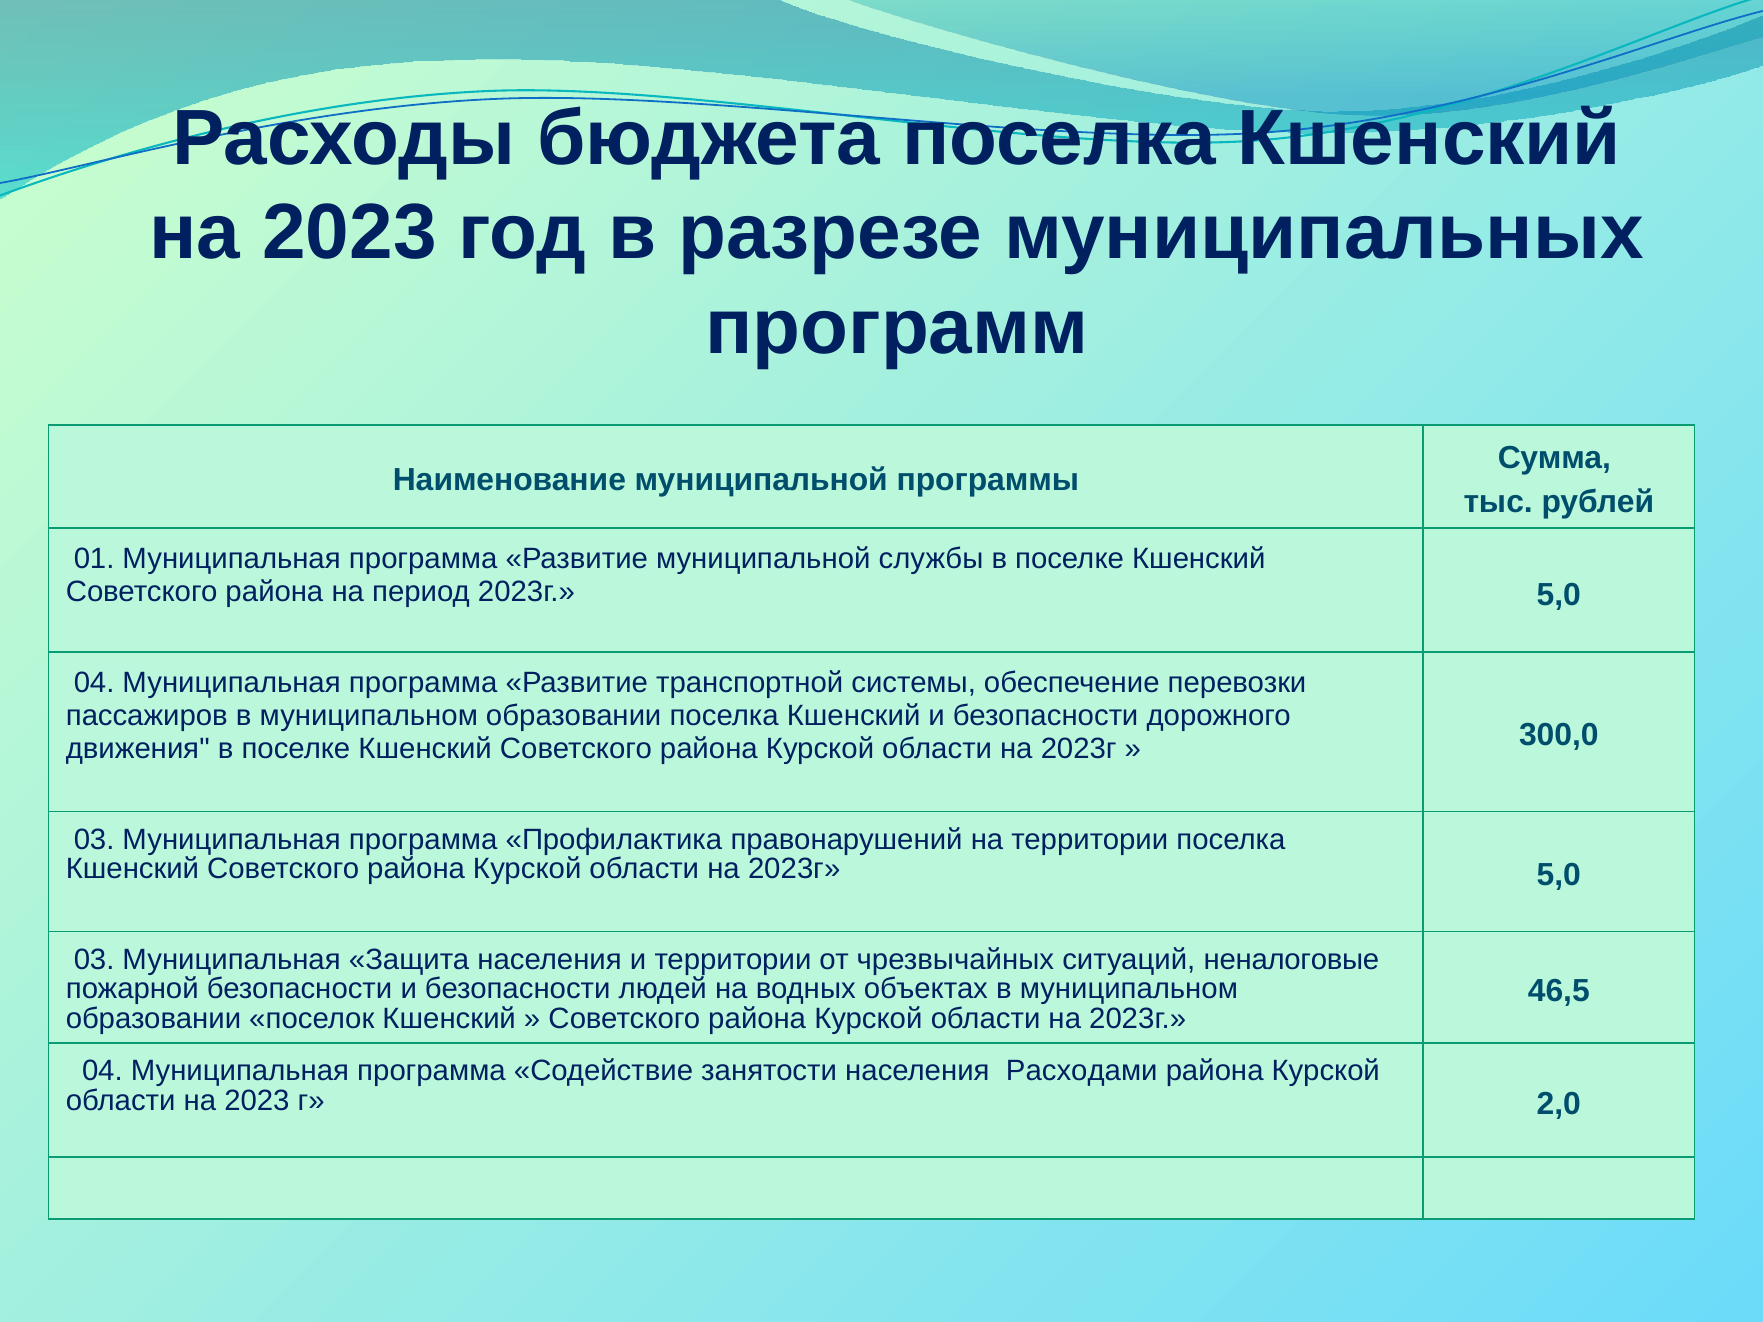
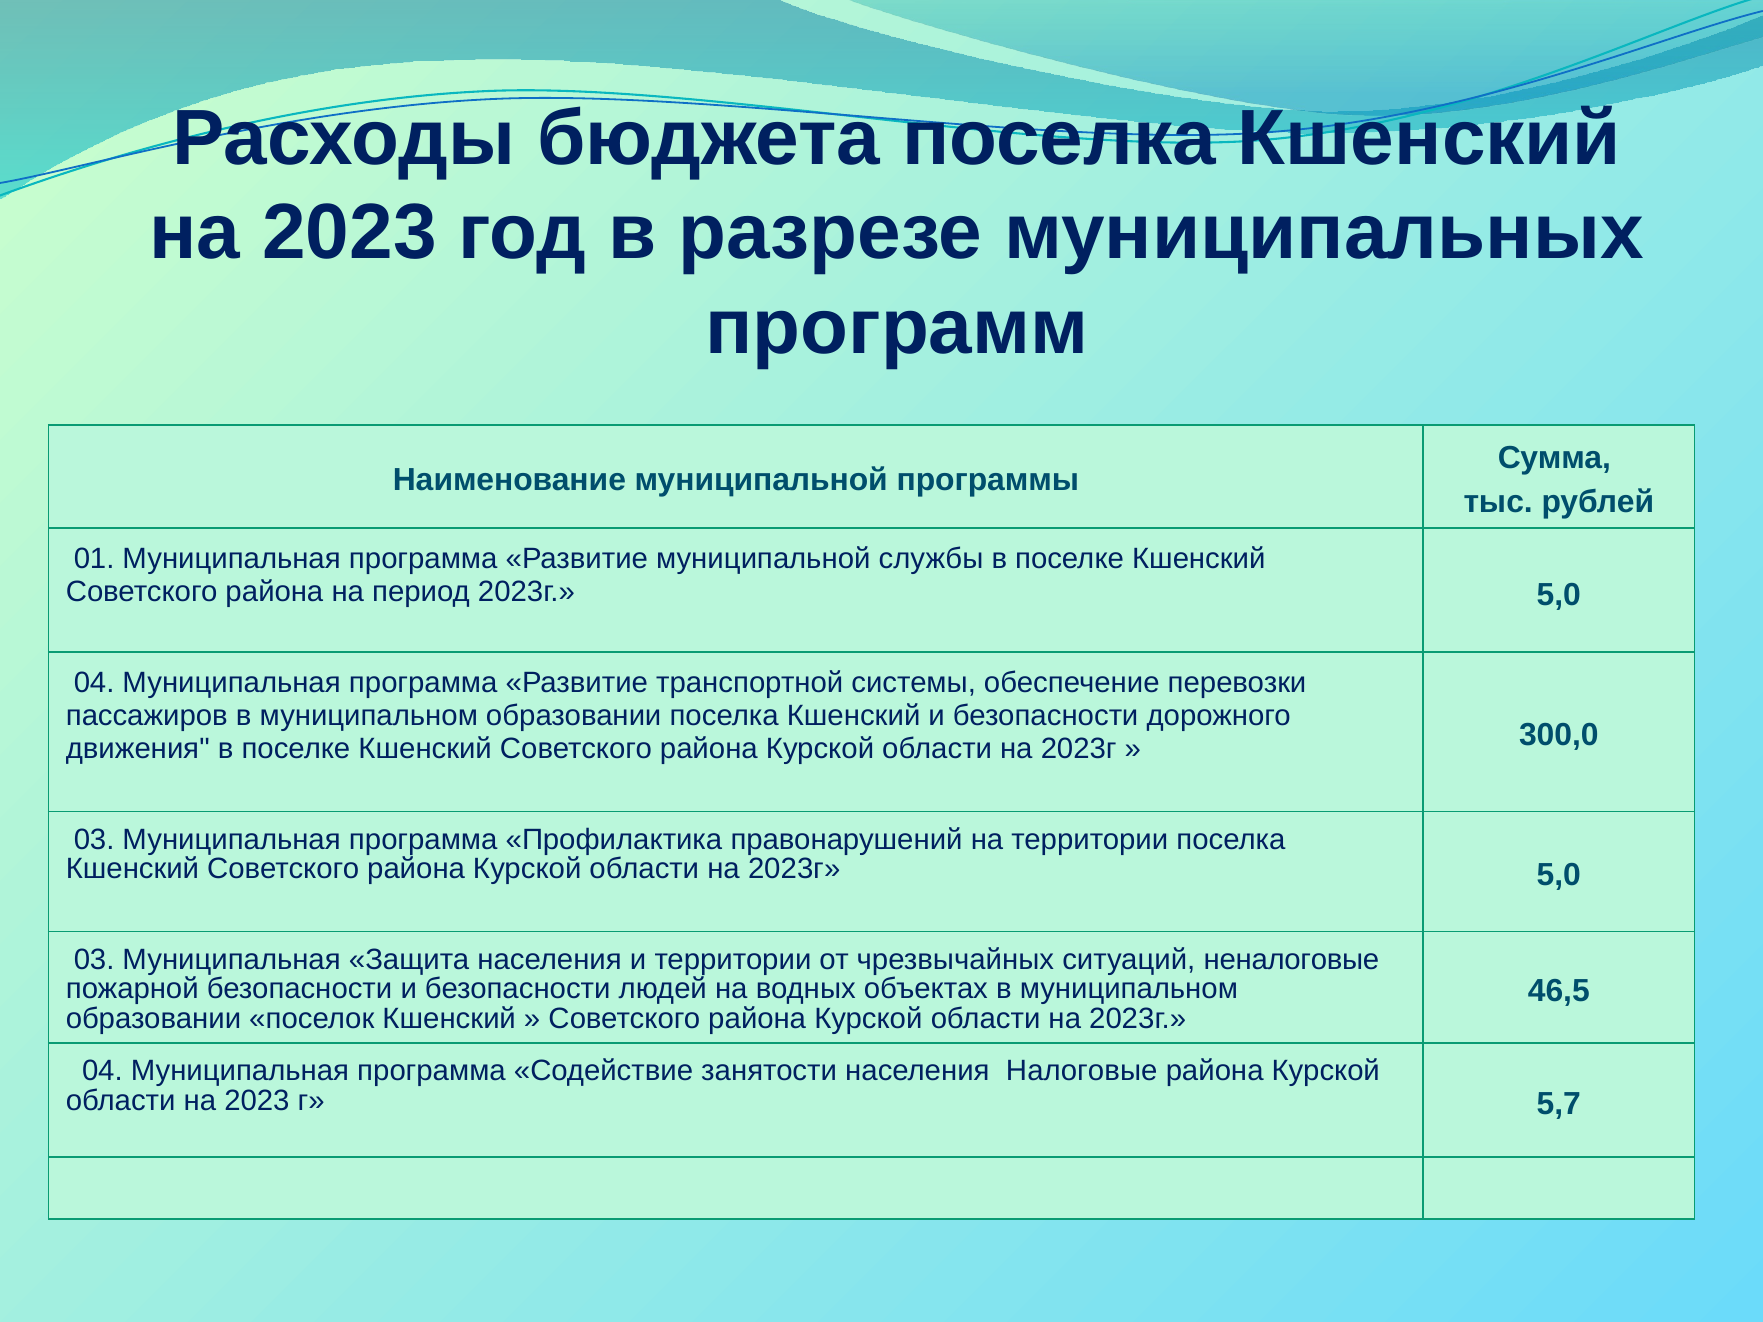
Расходами: Расходами -> Налоговые (1082, 1071)
2,0: 2,0 -> 5,7 (1559, 1104)
